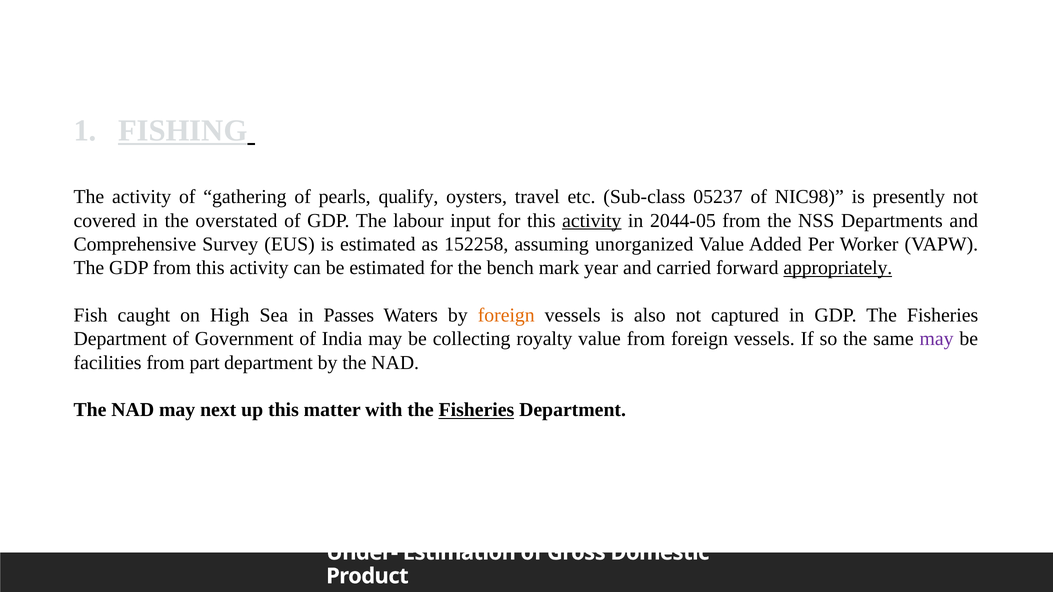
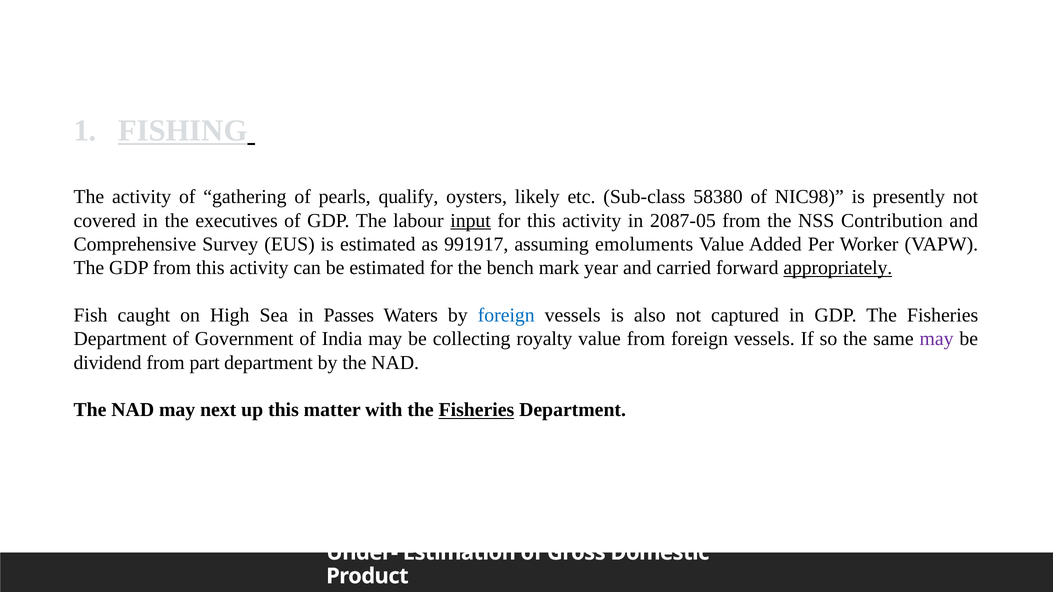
travel: travel -> likely (537, 197)
05237: 05237 -> 58380 (718, 197)
overstated: overstated -> executives (237, 221)
input underline: none -> present (471, 221)
activity underline: present -> none (592, 221)
2044-05: 2044-05 -> 2087-05 (683, 221)
Departments: Departments -> Contribution (892, 221)
152258: 152258 -> 991917 (476, 244)
unorganized: unorganized -> emoluments (644, 244)
foreign colour: orange -> blue (506, 315)
facilities: facilities -> dividend (108, 363)
